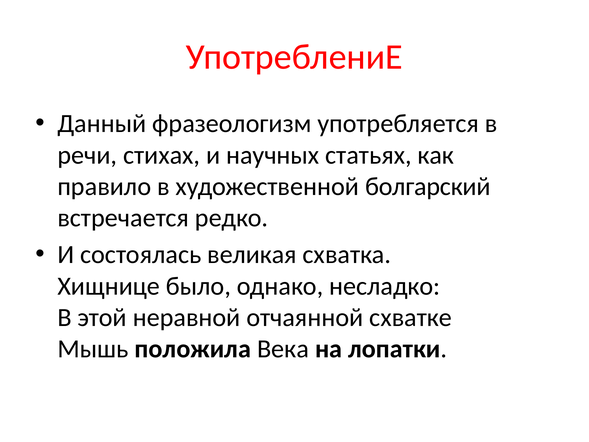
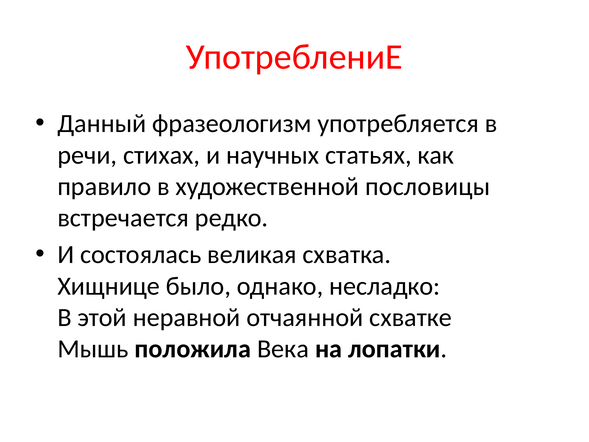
болгарский: болгарский -> пословицы (428, 186)
